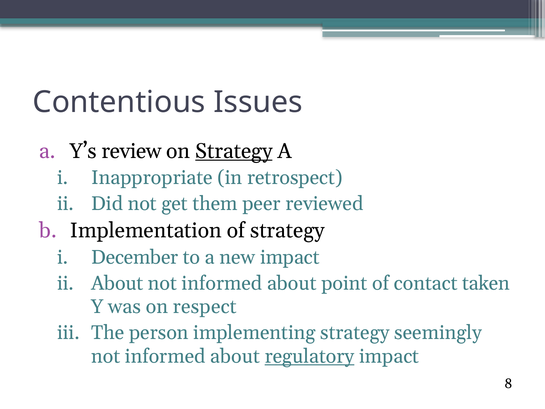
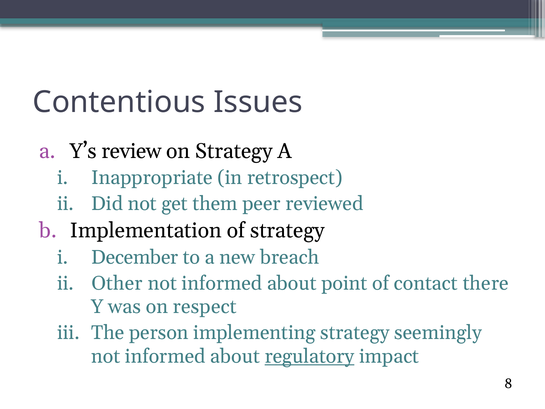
Strategy underline: present -> none (234, 151)
new impact: impact -> breach (290, 257)
About: About -> Other (117, 283)
taken: taken -> there (486, 283)
